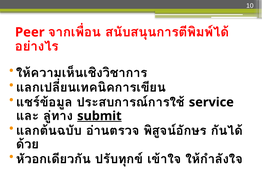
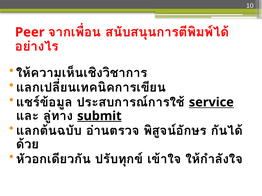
service underline: none -> present (211, 102)
